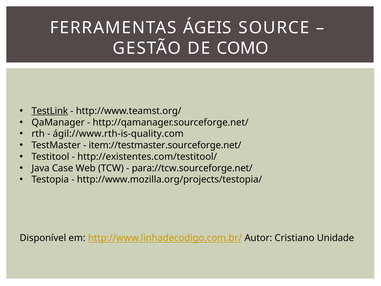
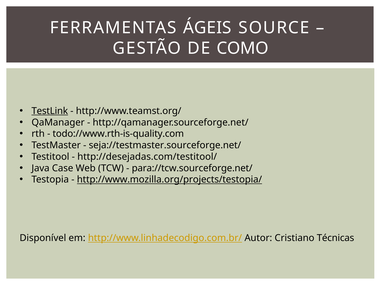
ágil://www.rth-is-quality.com: ágil://www.rth-is-quality.com -> todo://www.rth-is-quality.com (118, 134)
item://testmaster.sourceforge.net/: item://testmaster.sourceforge.net/ -> seja://testmaster.sourceforge.net/ (165, 145)
http://existentes.com/testitool/: http://existentes.com/testitool/ -> http://desejadas.com/testitool/ (147, 157)
http://www.mozilla.org/projects/testopia/ underline: none -> present (169, 179)
Unidade: Unidade -> Técnicas (336, 238)
